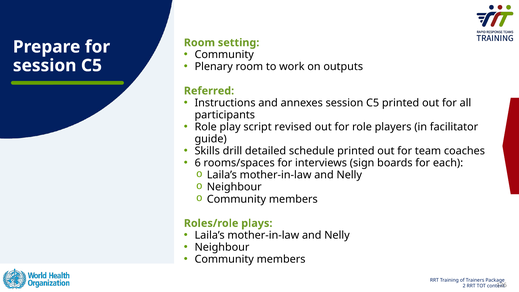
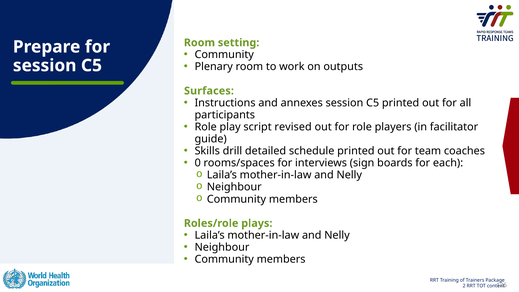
Referred: Referred -> Surfaces (209, 91)
6: 6 -> 0 (198, 163)
